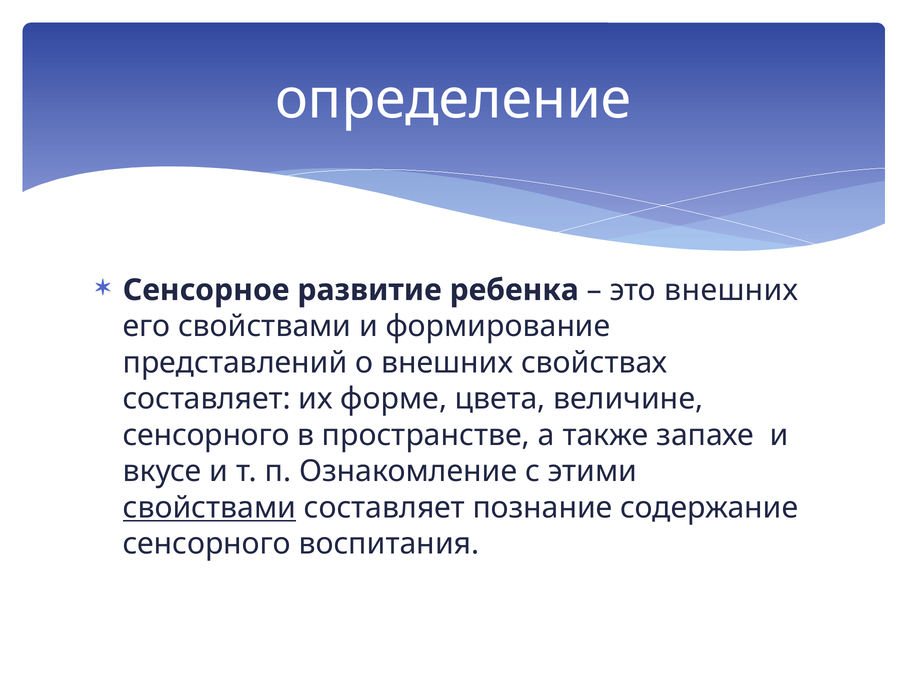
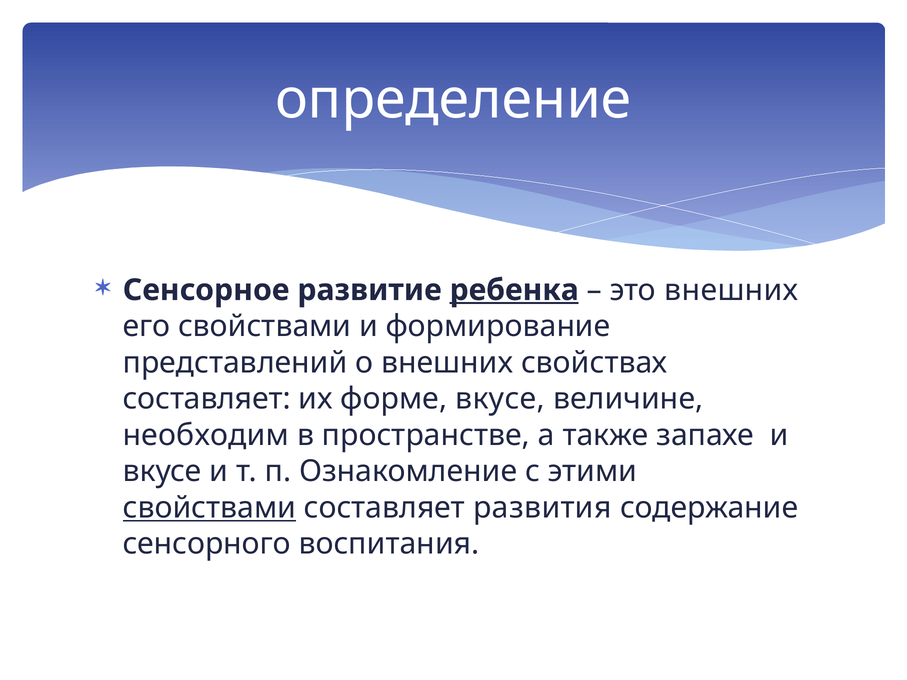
ребенка underline: none -> present (514, 290)
форме цвета: цвета -> вкусе (500, 399)
сенсорного: сенсорного -> необходим (206, 435)
познание: познание -> развития (542, 508)
